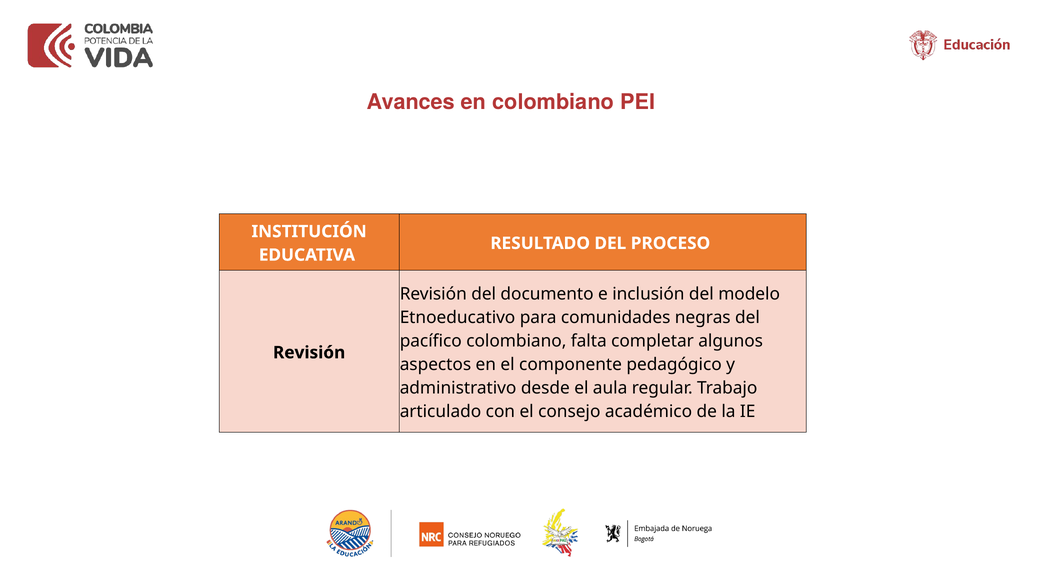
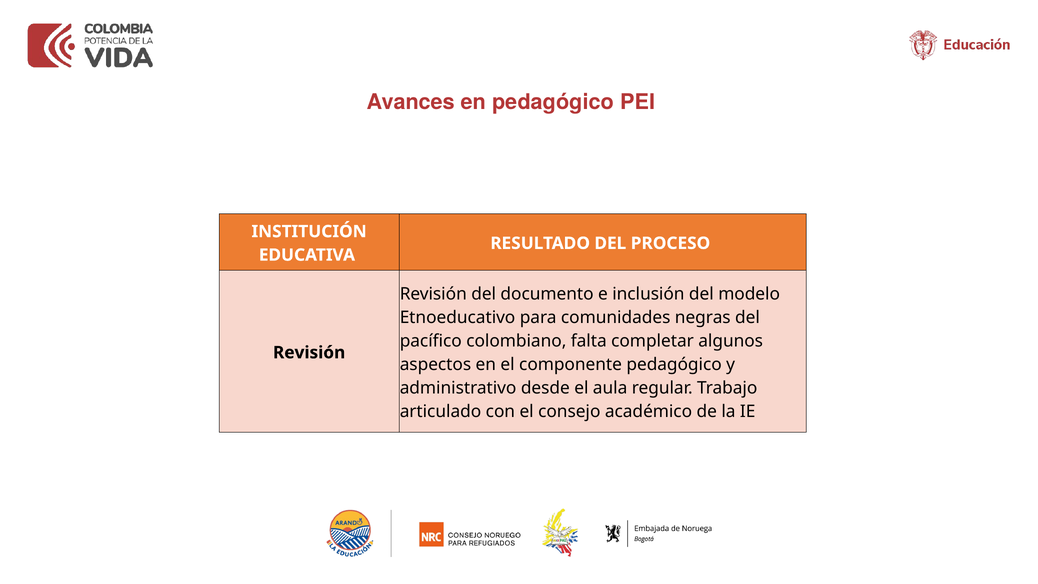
en colombiano: colombiano -> pedagógico (553, 102)
